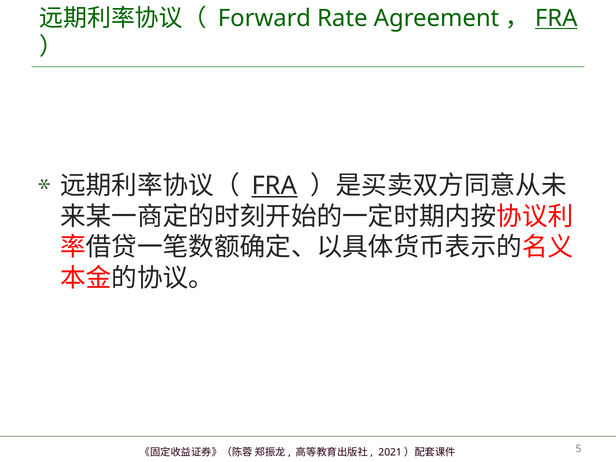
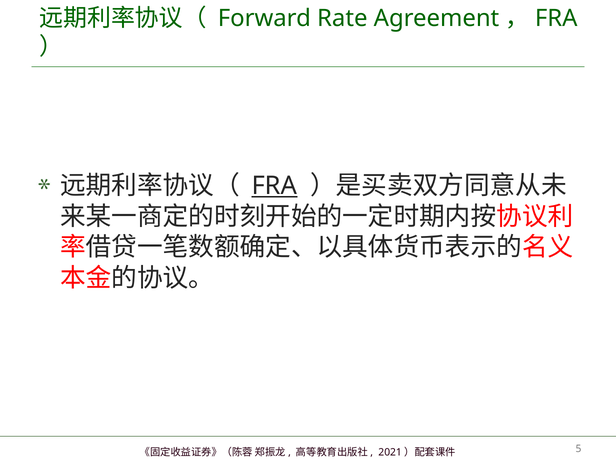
FRA underline: present -> none (556, 18)
